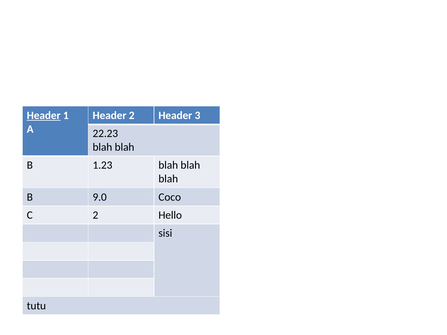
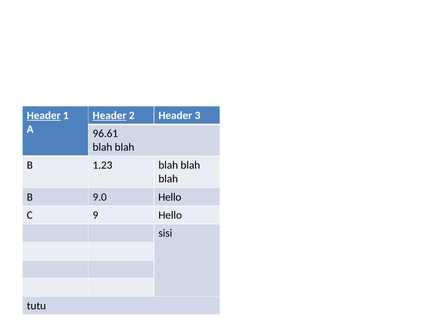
Header underline: none -> present (110, 116)
22.23: 22.23 -> 96.61 (105, 134)
9.0 Coco: Coco -> Hello (170, 197)
C 2: 2 -> 9 (95, 215)
